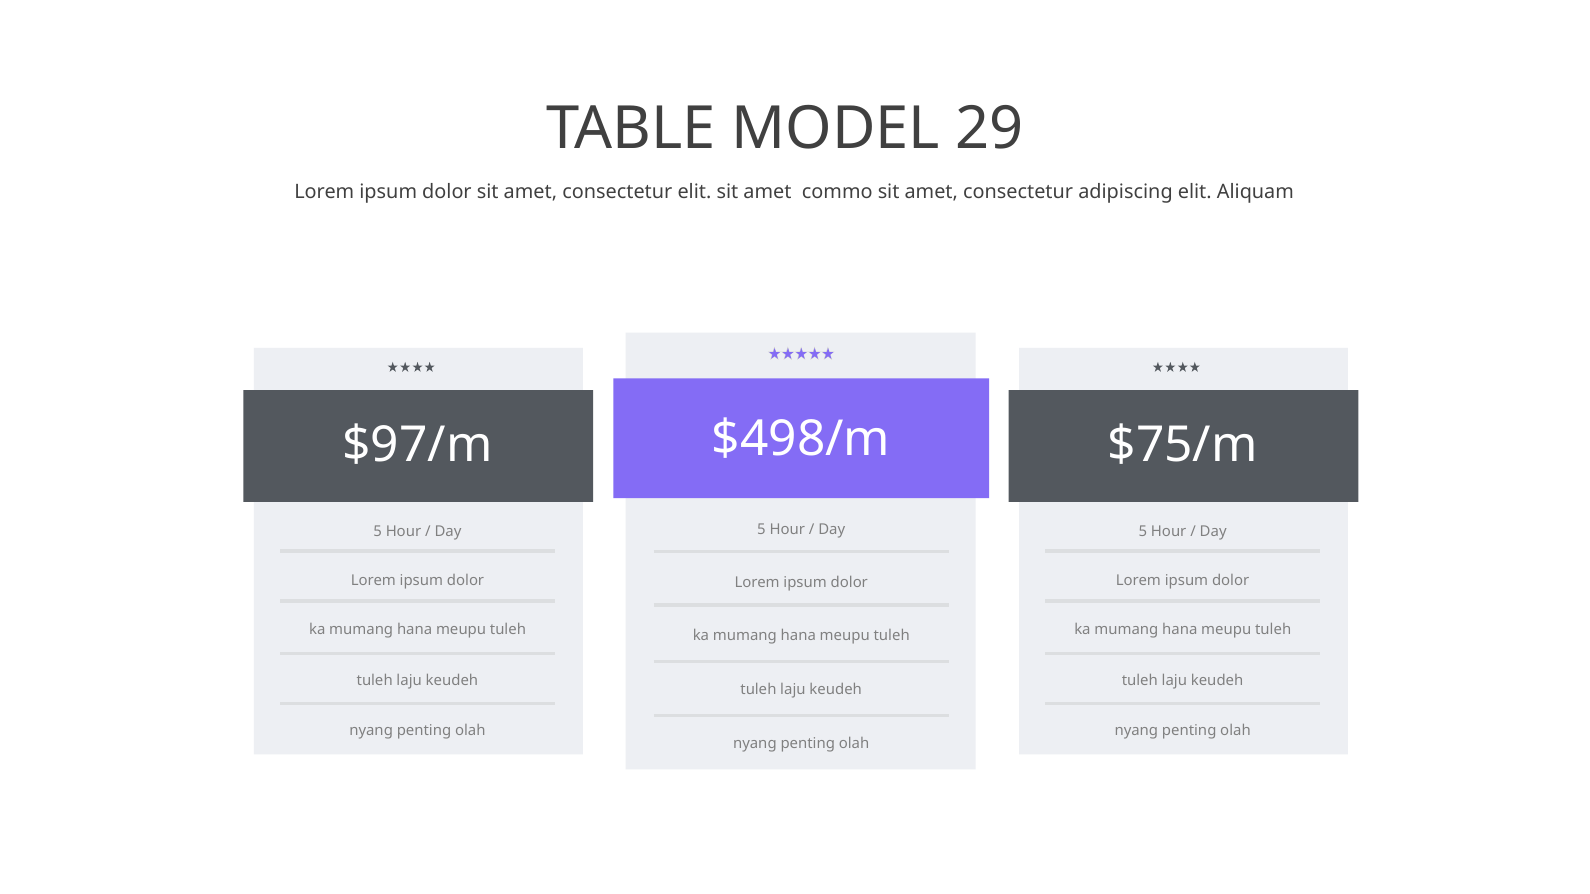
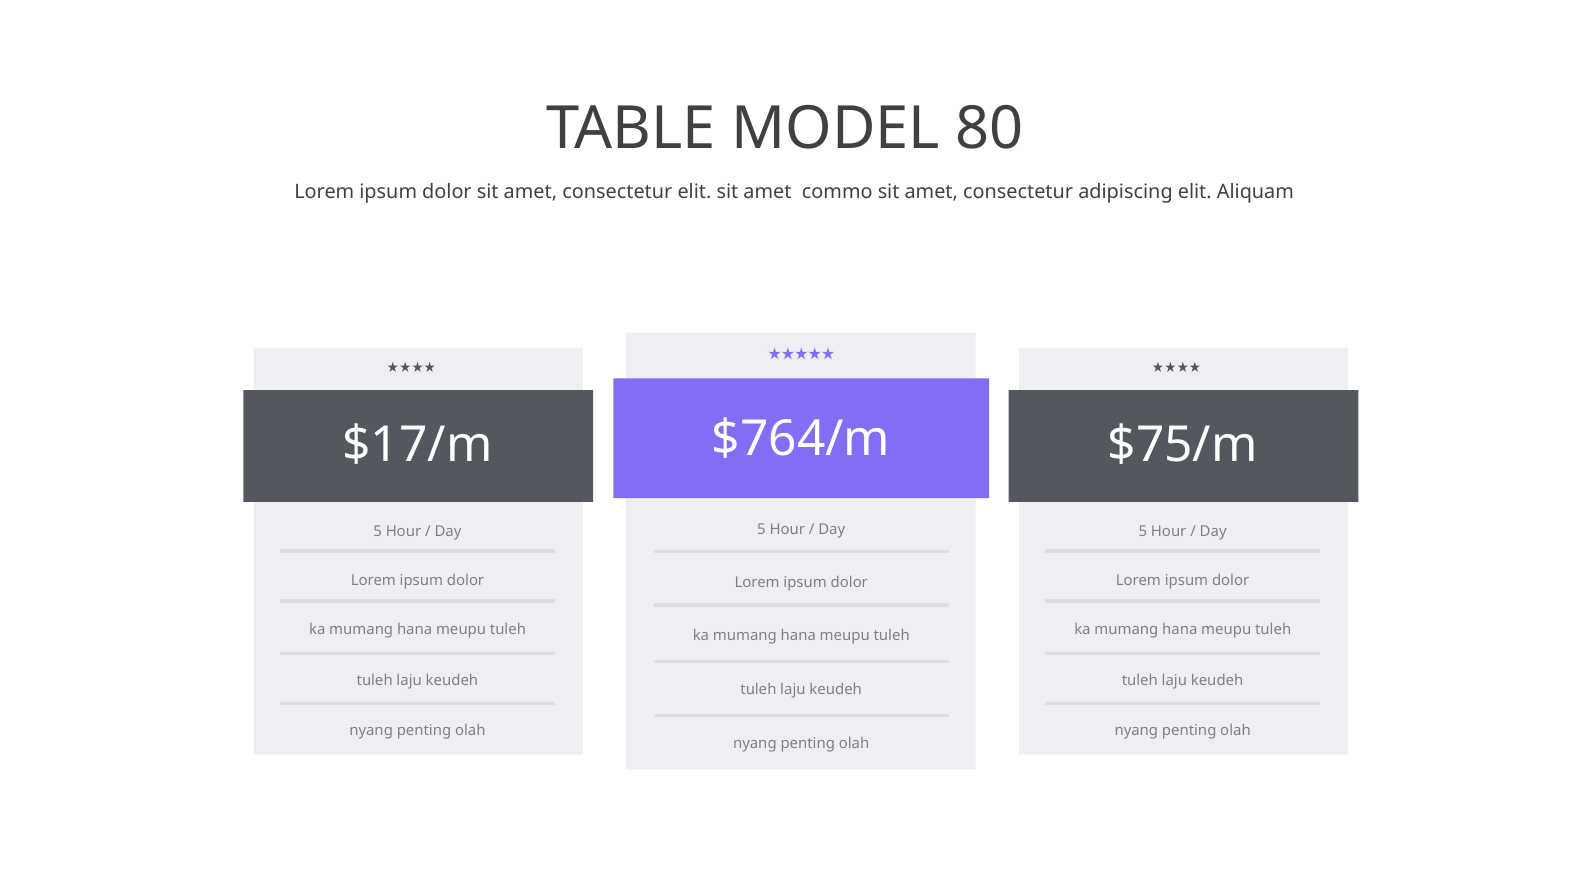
29: 29 -> 80 (990, 128)
$498/m: $498/m -> $764/m (801, 439)
$97/m: $97/m -> $17/m (417, 445)
